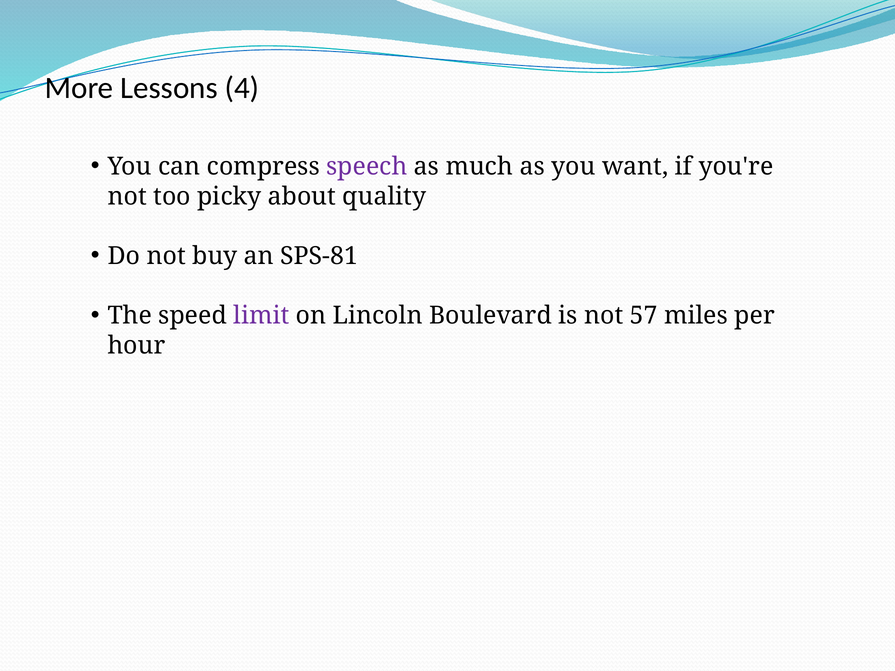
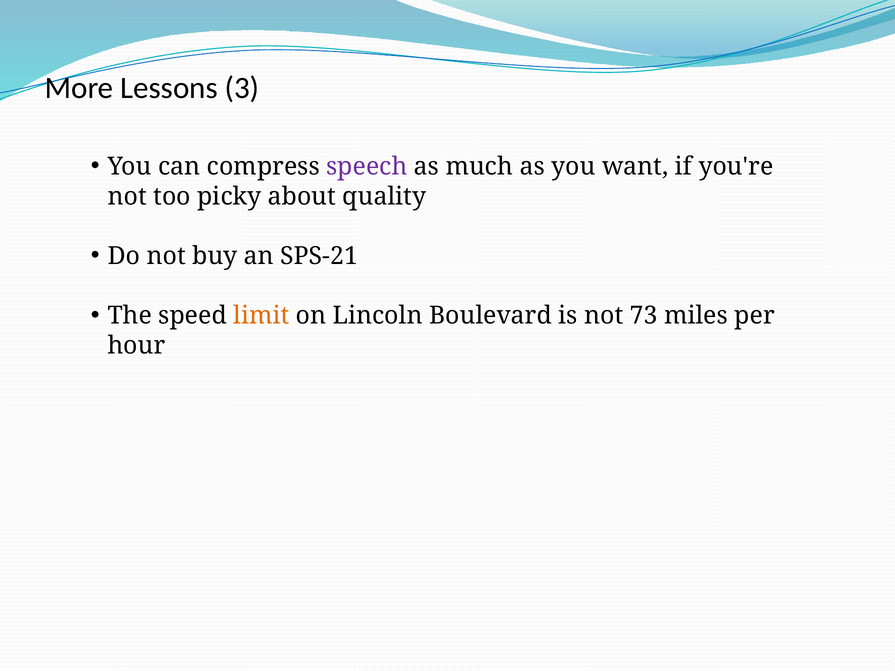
4: 4 -> 3 (242, 88)
SPS-81: SPS-81 -> SPS-21 (319, 256)
limit colour: purple -> orange (261, 316)
57: 57 -> 73 (644, 316)
